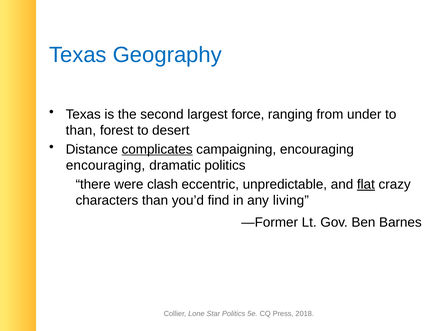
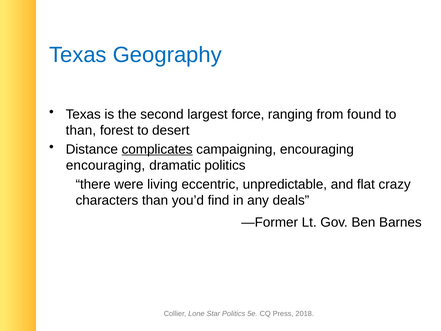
under: under -> found (364, 114)
clash: clash -> living (162, 184)
flat underline: present -> none (366, 184)
living: living -> deals (291, 200)
